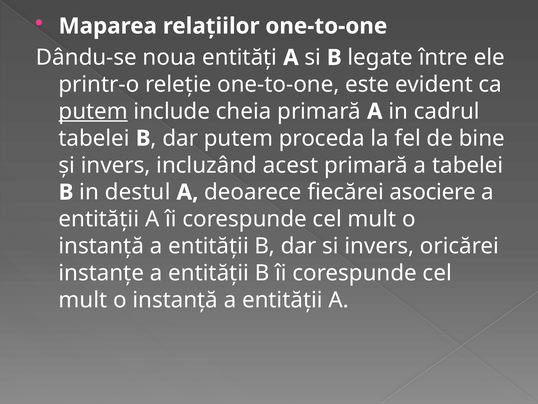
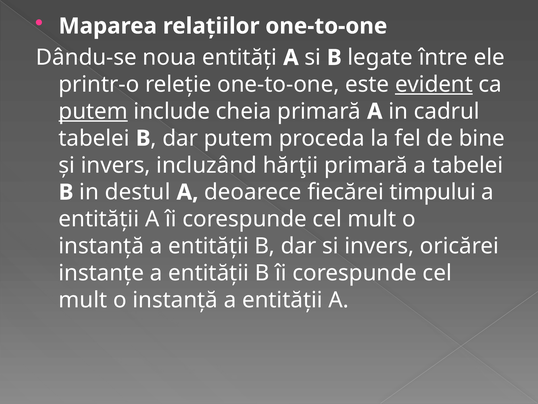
evident underline: none -> present (434, 84)
acest: acest -> hărţii (291, 165)
asociere: asociere -> timpului (433, 192)
